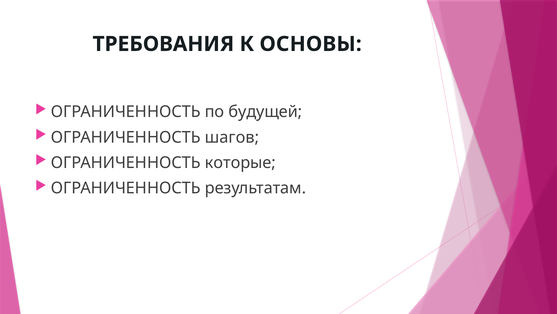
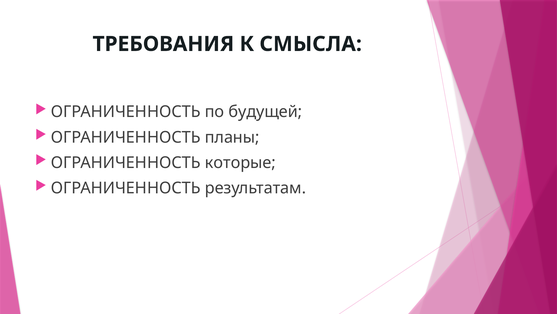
ОСНОВЫ: ОСНОВЫ -> СМЫСЛА (311, 44)
шагов: шагов -> планы (232, 137)
